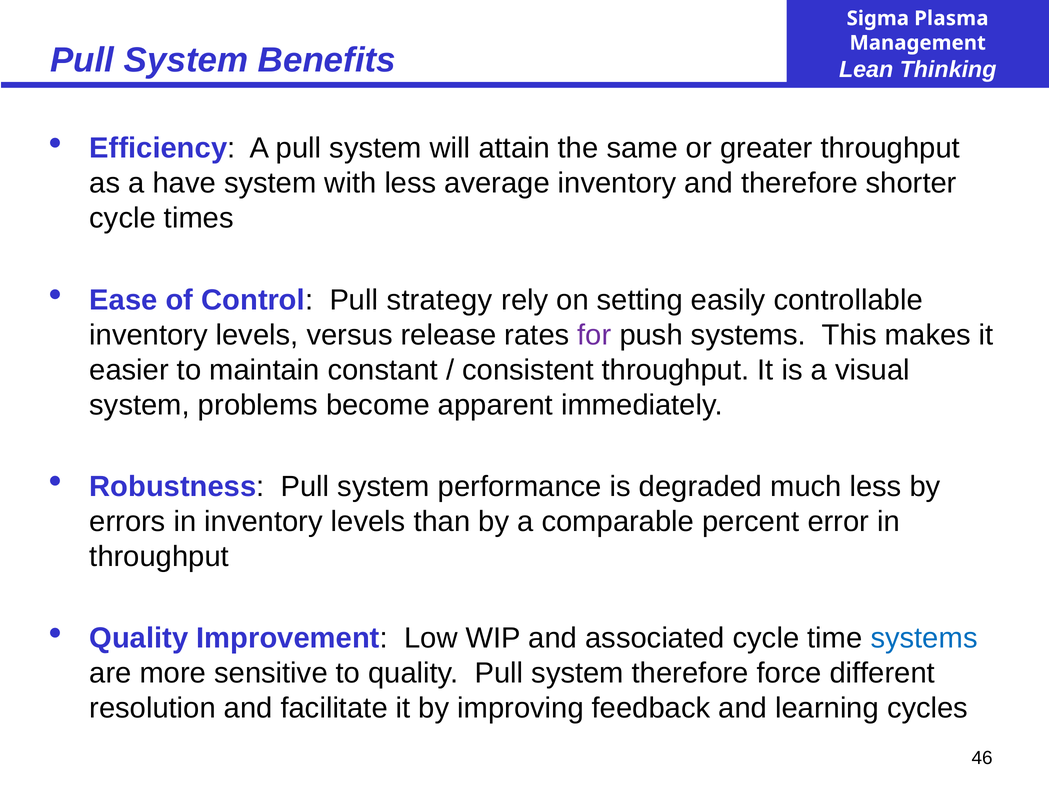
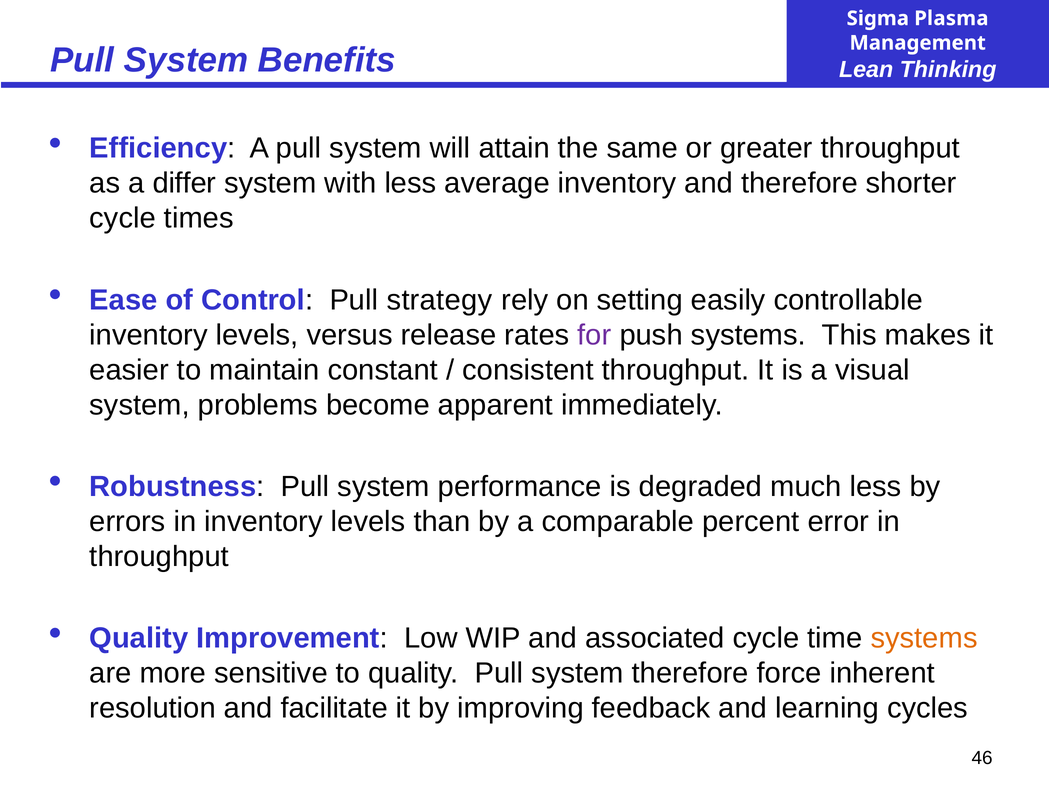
have: have -> differ (184, 183)
systems colour: blue -> orange (924, 638)
different: different -> inherent (882, 673)
